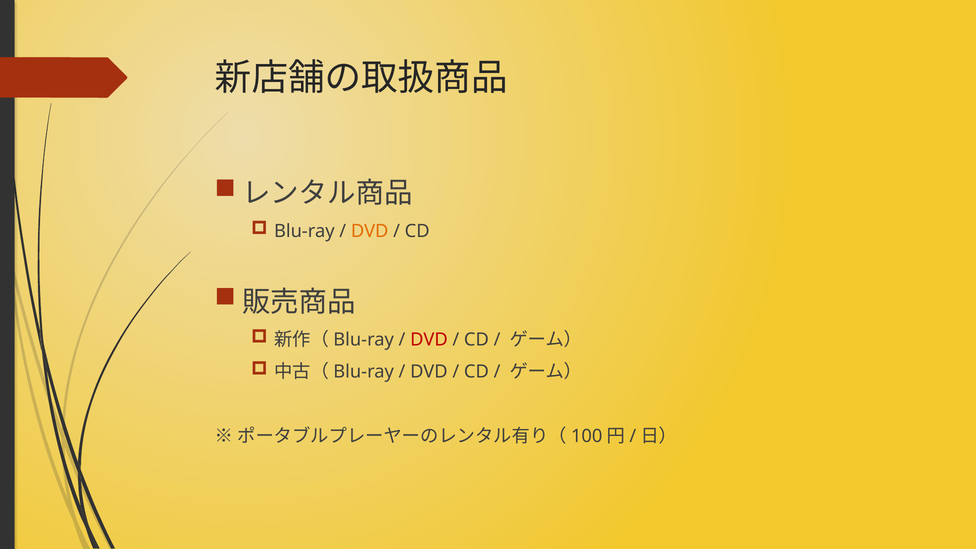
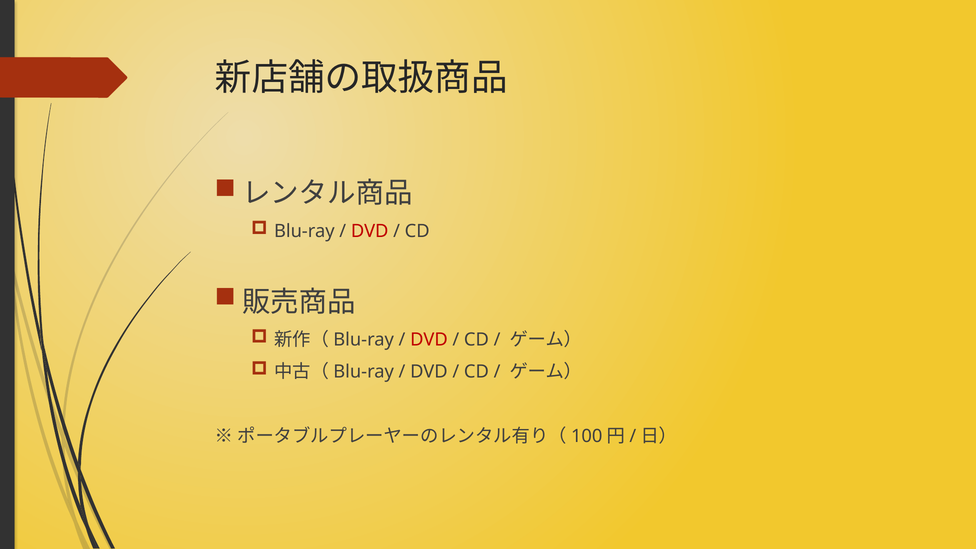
DVD colour: orange -> red (370, 231)
